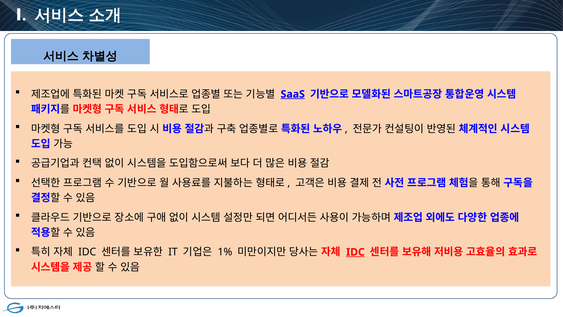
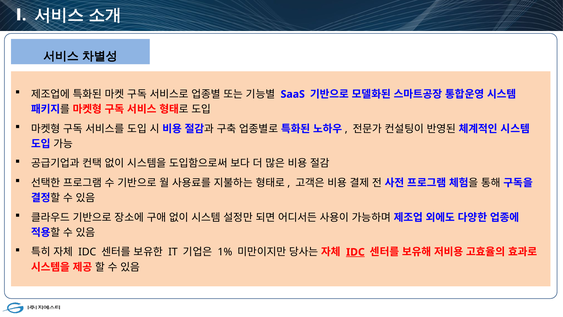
SaaS underline: present -> none (293, 94)
